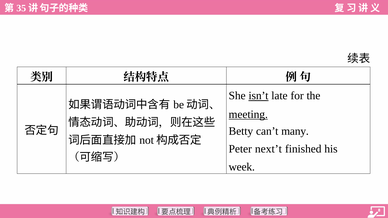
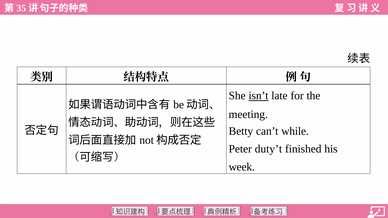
meeting underline: present -> none (248, 114)
many: many -> while (295, 131)
next’t: next’t -> duty’t (268, 149)
